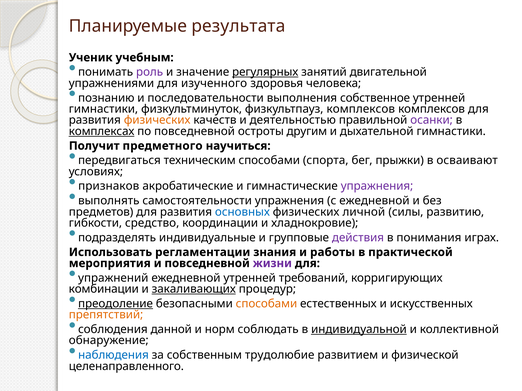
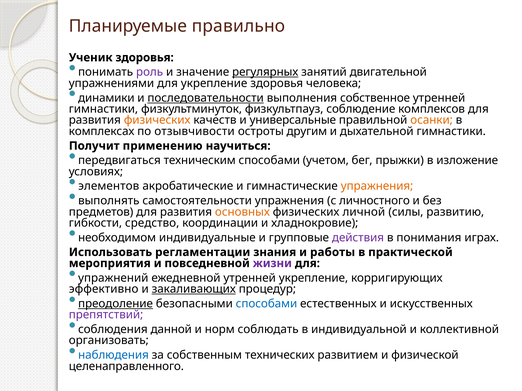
результата: результата -> правильно (238, 26)
Ученик учебным: учебным -> здоровья (145, 58)
для изученного: изученного -> укрепление (214, 83)
познанию: познанию -> динамики (106, 98)
последовательности underline: none -> present (206, 98)
физкультпауз комплексов: комплексов -> соблюдение (361, 109)
деятельностью: деятельностью -> универсальные (293, 120)
осанки colour: purple -> orange (432, 120)
комплексах underline: present -> none (102, 131)
по повседневной: повседневной -> отзывчивости (194, 131)
предметного: предметного -> применению (163, 146)
спорта: спорта -> учетом (326, 161)
осваивают: осваивают -> изложение (467, 161)
признаков: признаков -> элементов (109, 186)
упражнения colour: purple -> orange (377, 186)
с ежедневной: ежедневной -> личностного (374, 201)
основных colour: blue -> orange (242, 212)
подразделять: подразделять -> необходимом (117, 238)
утренней требований: требований -> укрепление (313, 278)
комбинации: комбинации -> эффективно (104, 289)
способами colour: orange -> blue (266, 304)
препятствий colour: orange -> purple (106, 315)
индивидуальной underline: present -> none (359, 330)
обнаружение: обнаружение -> организовать (109, 341)
трудолюбие: трудолюбие -> технических (280, 356)
